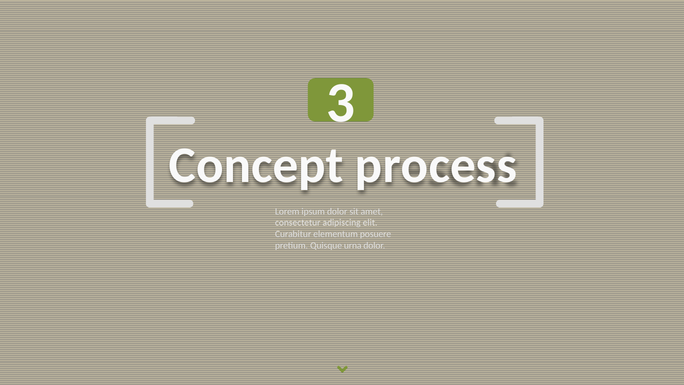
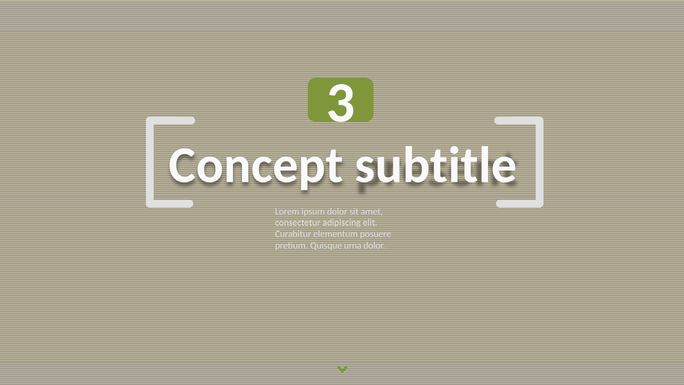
process: process -> subtitle (436, 165)
